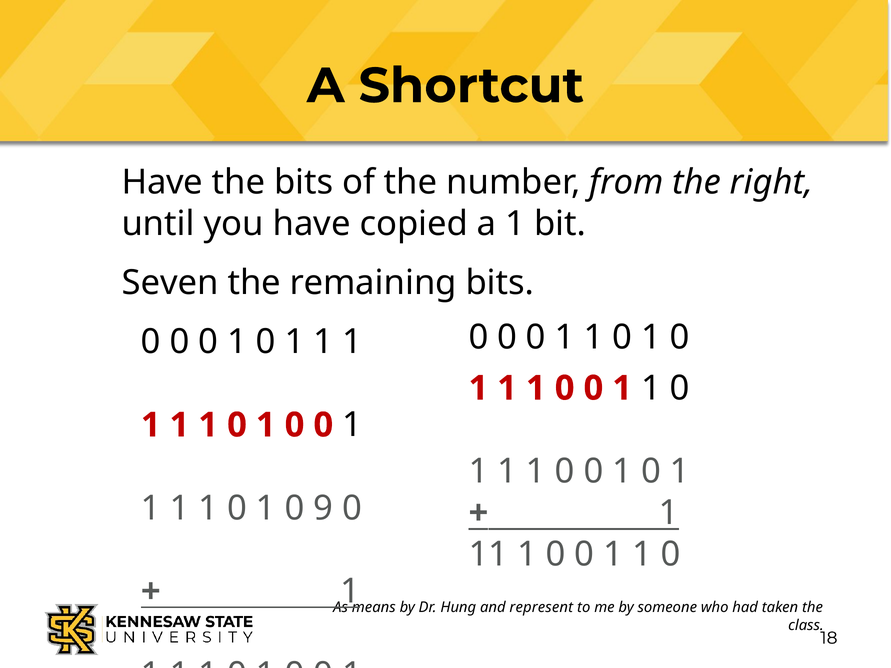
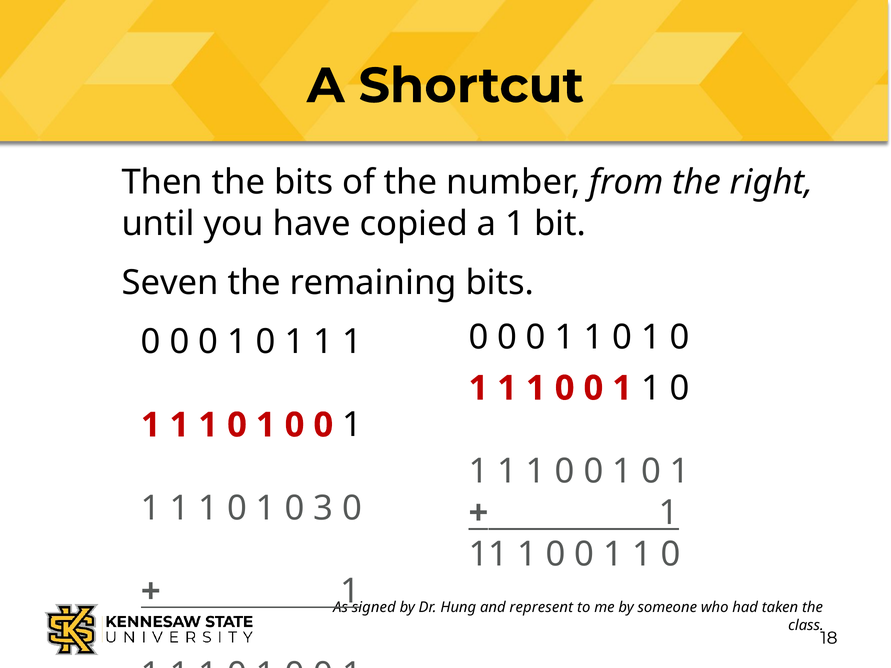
Have: Have -> Then (162, 182)
9: 9 -> 3 (323, 508)
means: means -> signed (374, 608)
